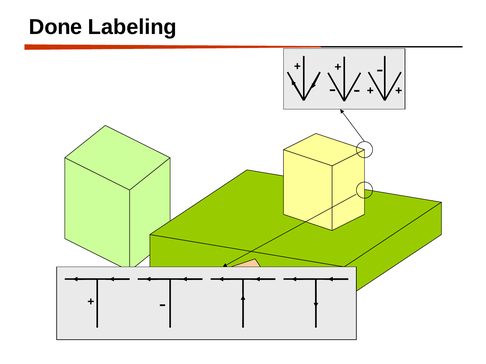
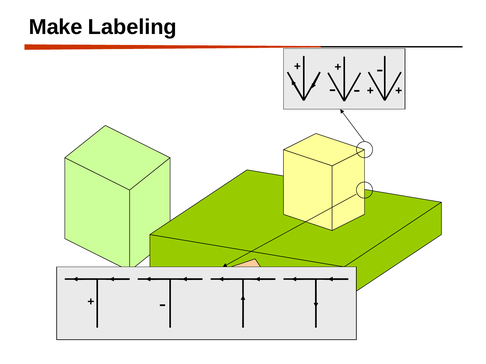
Done: Done -> Make (56, 27)
